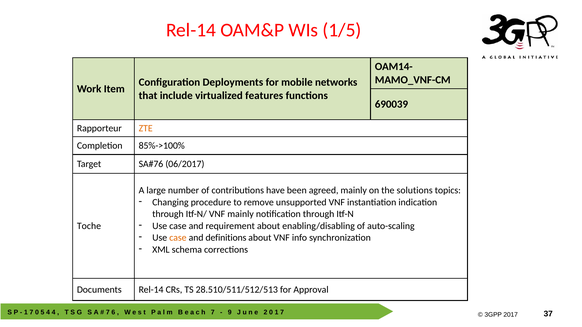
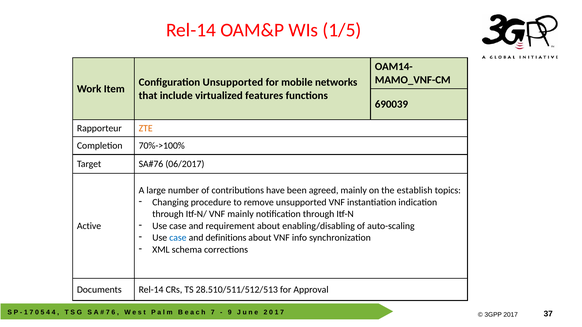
Configuration Deployments: Deployments -> Unsupported (233, 82)
85%->100%: 85%->100% -> 70%->100% (162, 146)
solutions: solutions -> establish (415, 191)
Toche: Toche -> Active (89, 226)
case colour: orange -> blue (178, 238)
